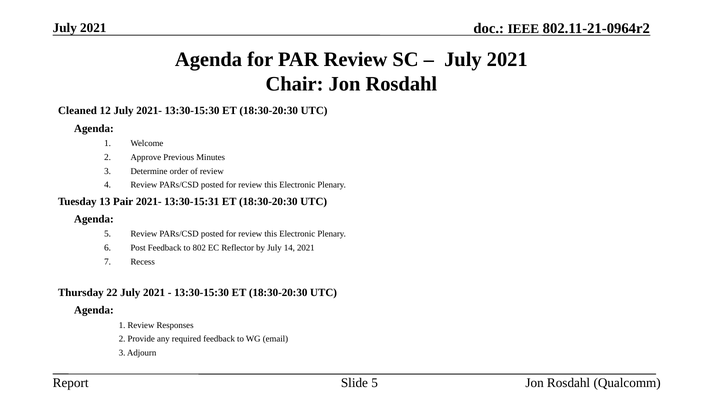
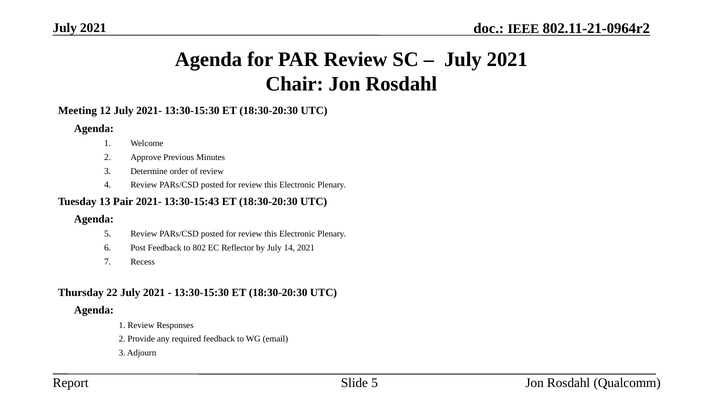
Cleaned: Cleaned -> Meeting (78, 111)
13:30-15:31: 13:30-15:31 -> 13:30-15:43 (192, 201)
